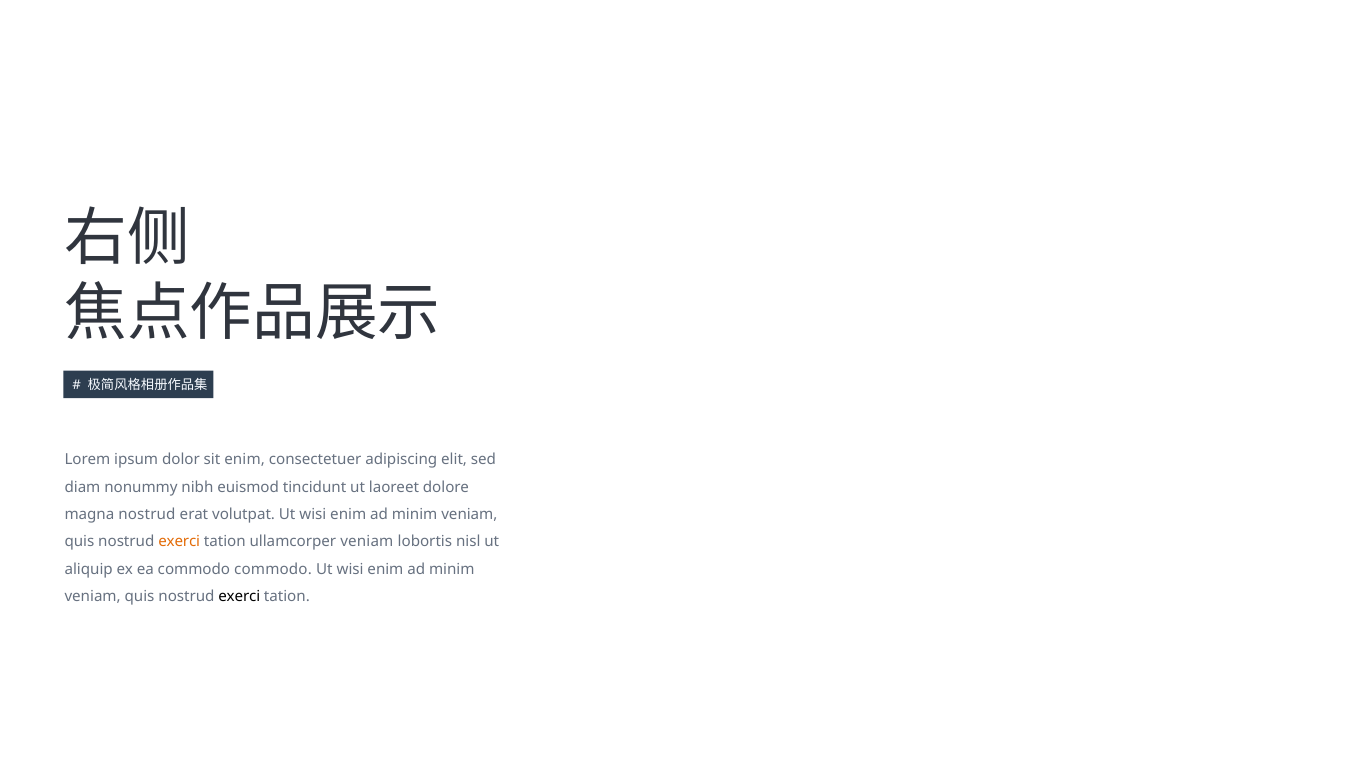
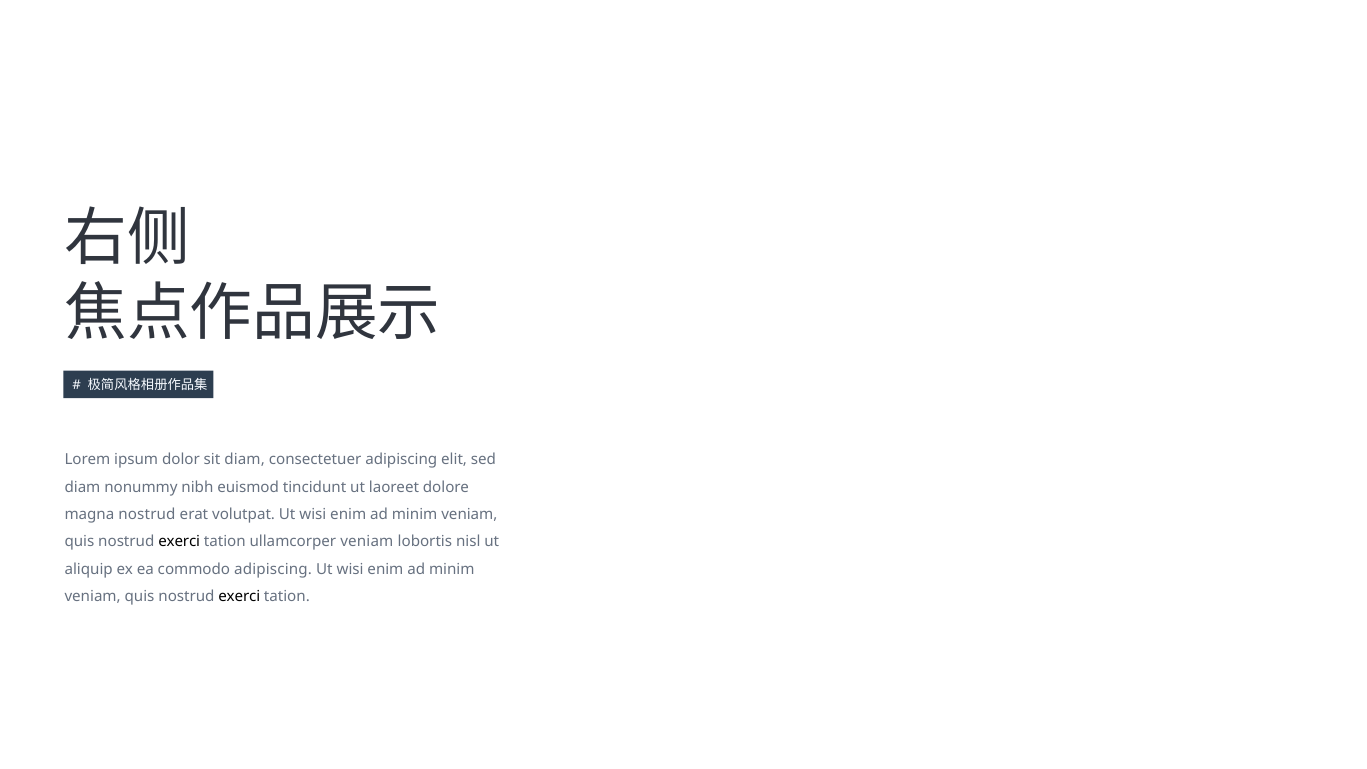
sit enim: enim -> diam (245, 460)
exerci colour: orange -> black (179, 542)
commodo commodo: commodo -> adipiscing (273, 569)
